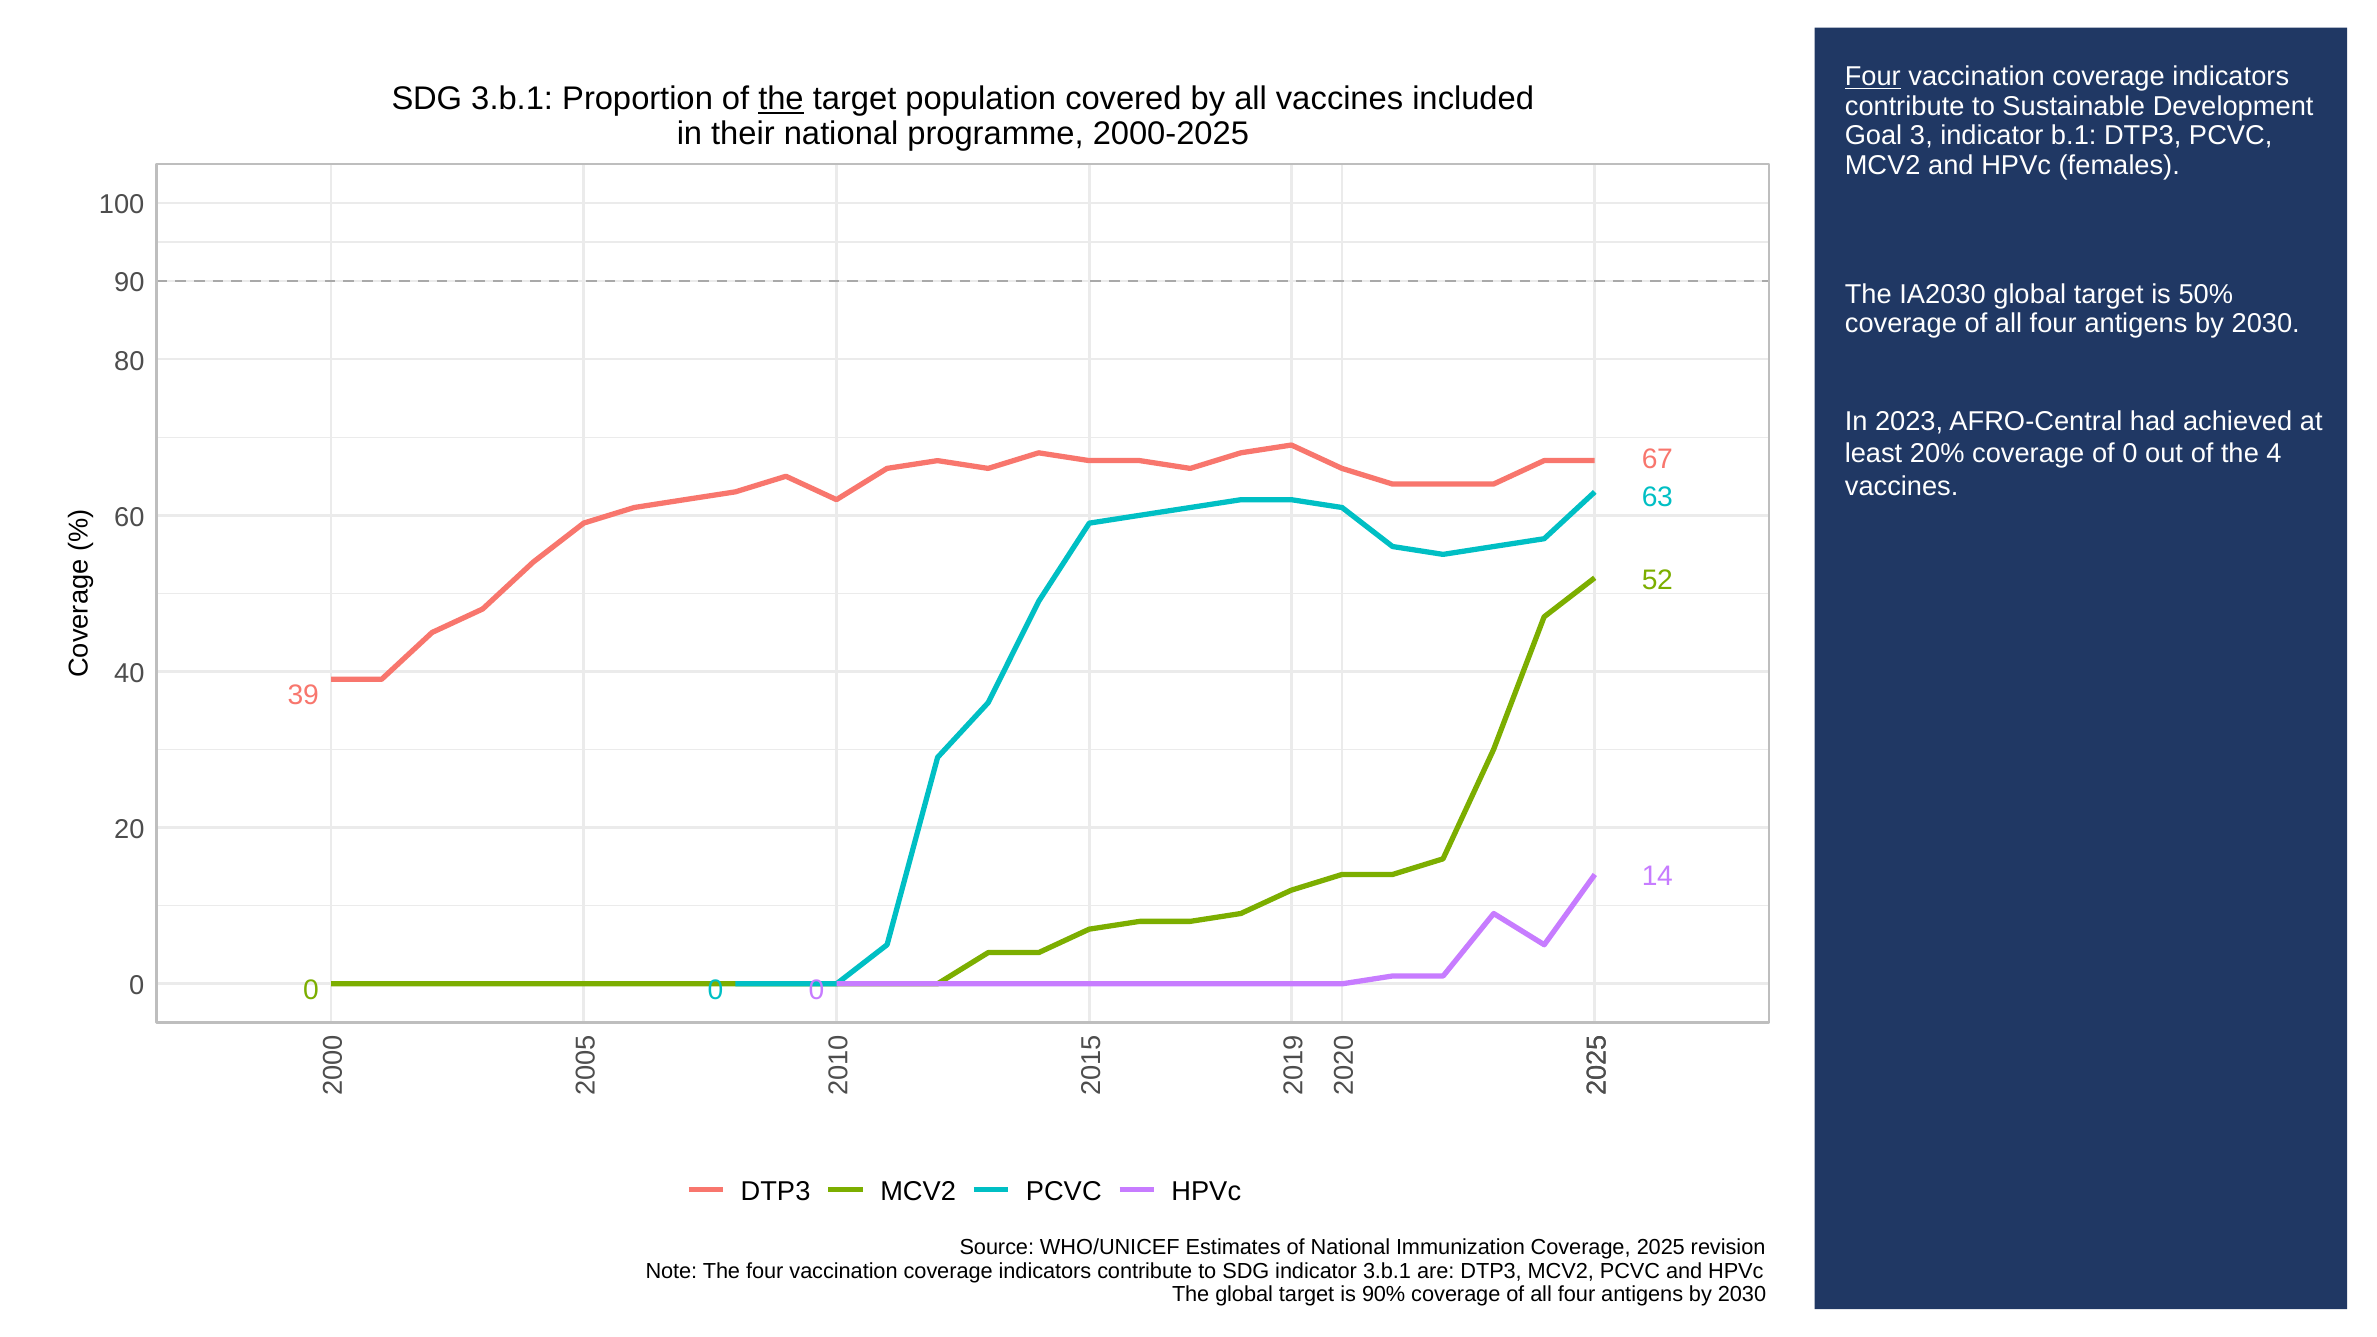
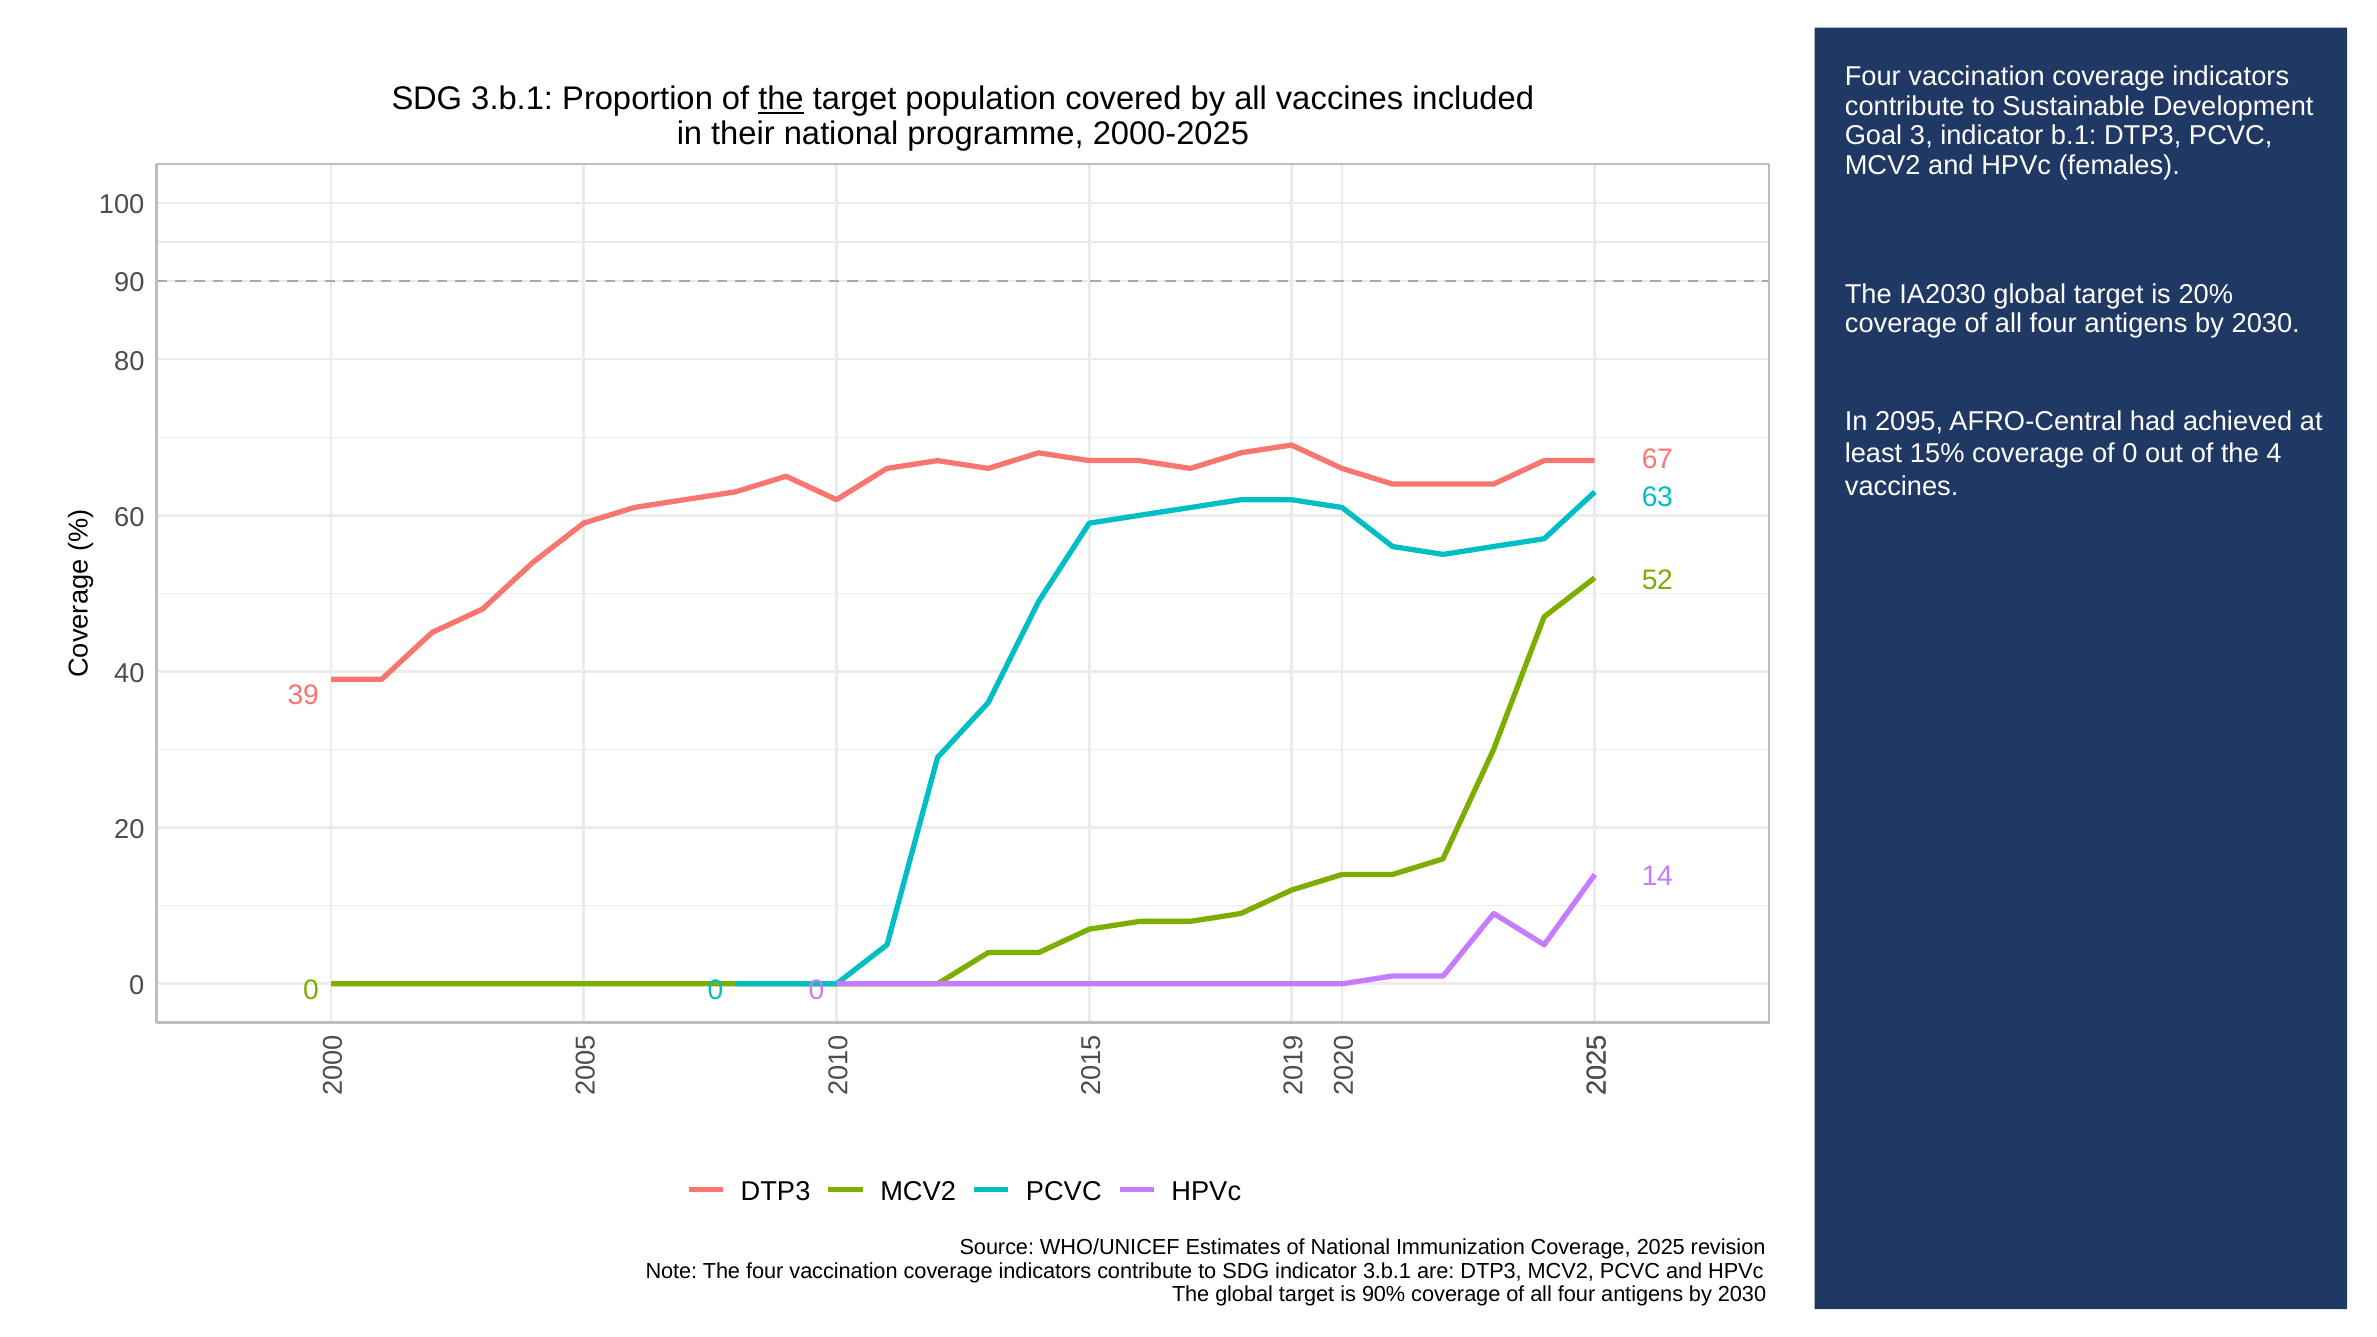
Four underline: present -> none (1873, 77)
50%: 50% -> 20% (2206, 294)
2023: 2023 -> 2095 (1909, 421)
20%: 20% -> 15% (1937, 454)
